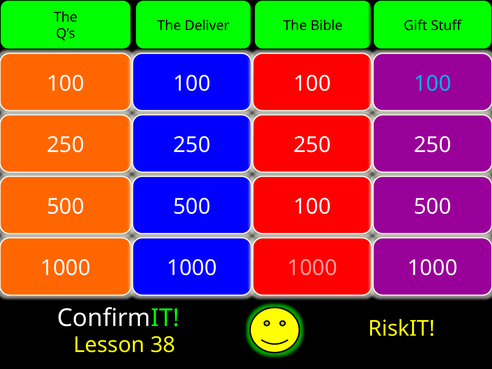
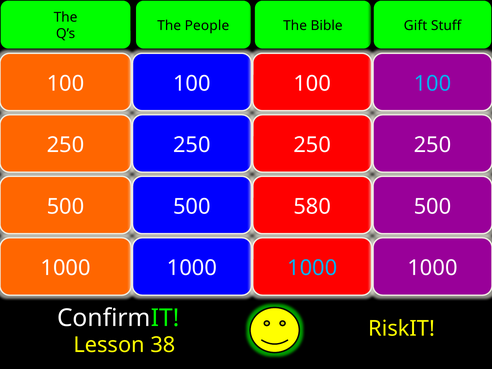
Deliver: Deliver -> People (207, 26)
500 100: 100 -> 580 (312, 207)
1000 colour: pink -> light blue (312, 268)
